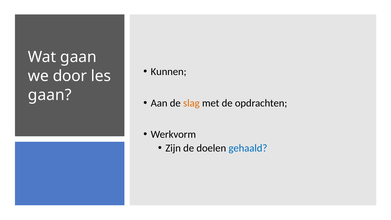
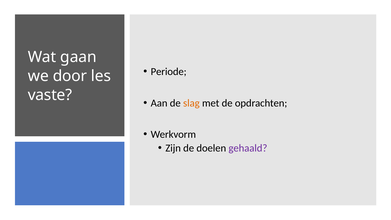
Kunnen: Kunnen -> Periode (169, 72)
gaan: gaan -> vaste (50, 95)
gehaald colour: blue -> purple (248, 148)
